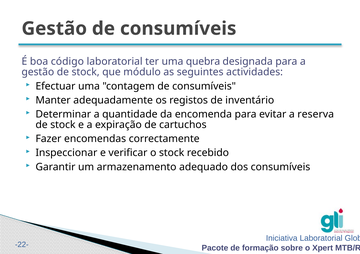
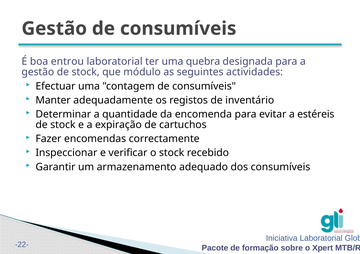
código: código -> entrou (67, 62)
reserva: reserva -> estéreis (316, 114)
